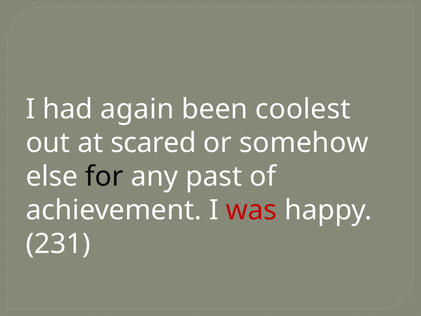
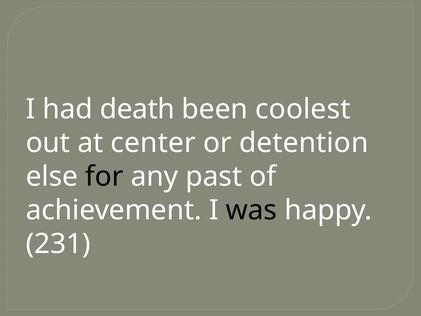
again: again -> death (137, 109)
scared: scared -> center (153, 143)
somehow: somehow -> detention (304, 143)
was colour: red -> black (251, 210)
